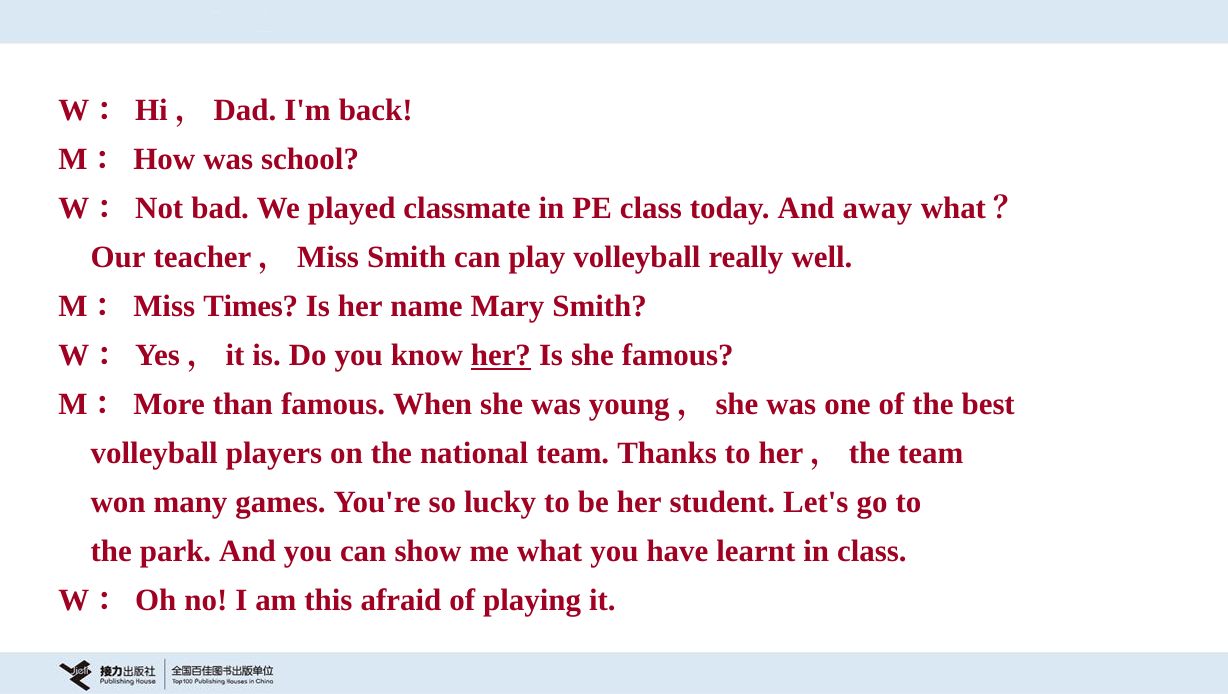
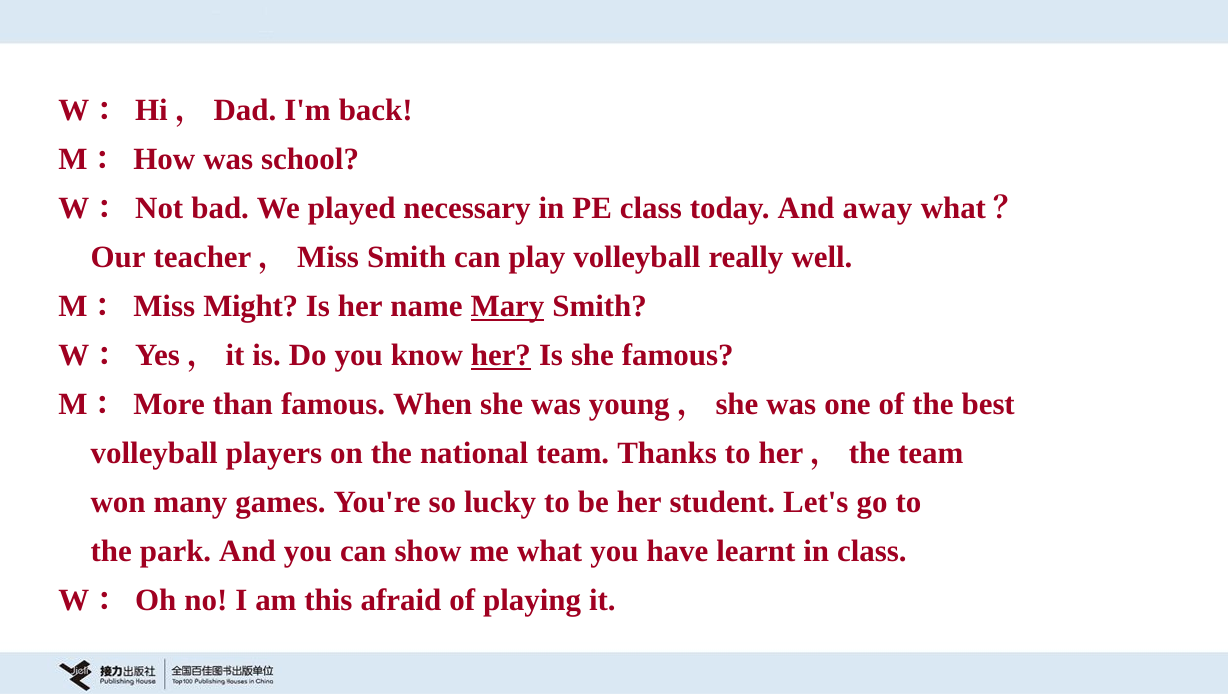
classmate: classmate -> necessary (467, 208)
Times: Times -> Might (251, 306)
Mary underline: none -> present (507, 306)
